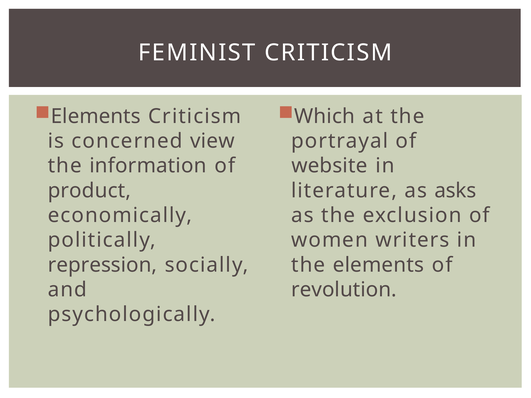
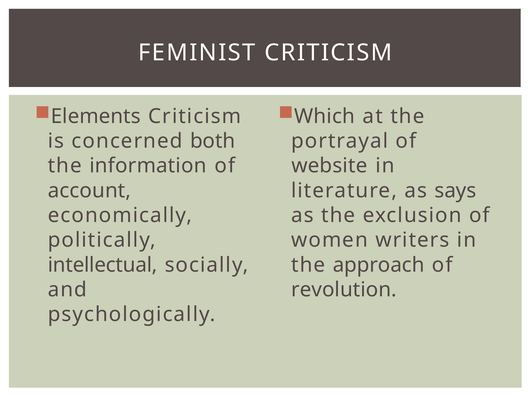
view: view -> both (213, 141)
product: product -> account (89, 191)
asks: asks -> says (455, 191)
repression: repression -> intellectual (103, 265)
the elements: elements -> approach (379, 265)
